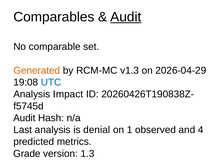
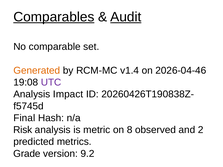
Comparables underline: none -> present (54, 17)
v1.3: v1.3 -> v1.4 (130, 71)
2026-04-29: 2026-04-29 -> 2026-04-46 (181, 71)
UTC colour: blue -> purple (51, 82)
Audit: Audit -> Final (24, 118)
Last: Last -> Risk (23, 130)
denial: denial -> metric (97, 130)
1: 1 -> 8 (130, 130)
4: 4 -> 2 (201, 130)
1.3: 1.3 -> 9.2 (87, 154)
